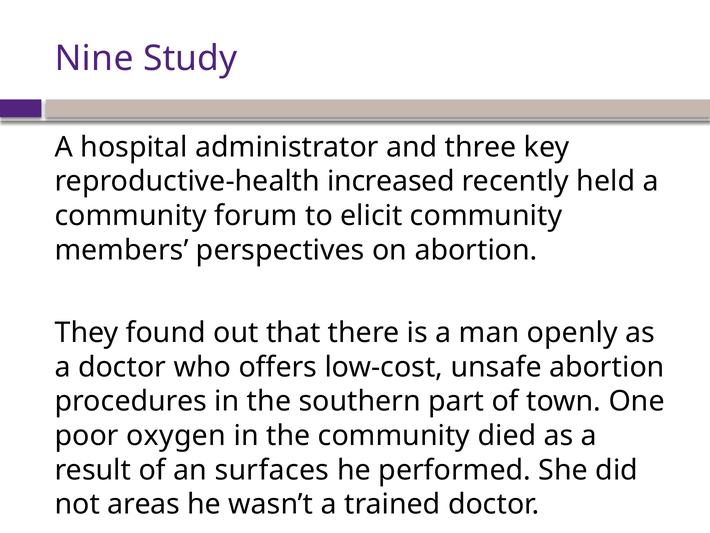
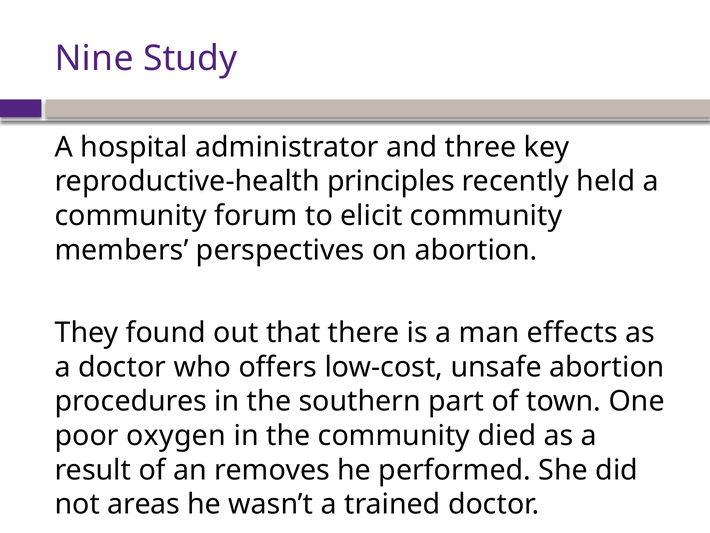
increased: increased -> principles (391, 181)
openly: openly -> effects (572, 332)
surfaces: surfaces -> removes (272, 470)
